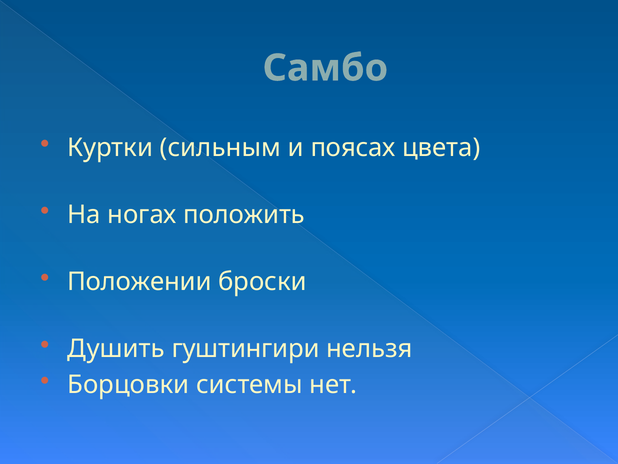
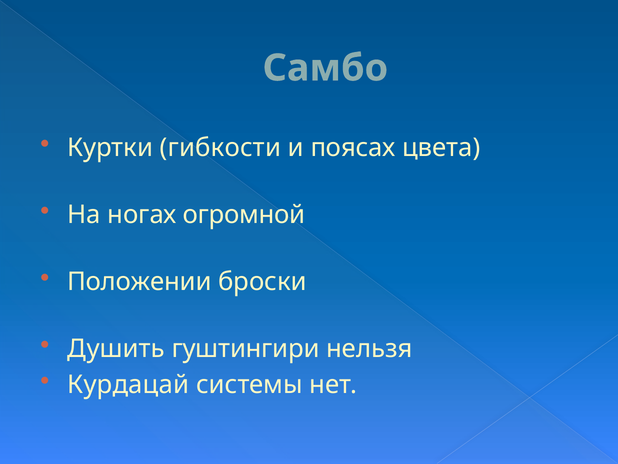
сильным: сильным -> гибкости (220, 148)
положить: положить -> огромной (244, 214)
Борцовки: Борцовки -> Курдацай (128, 384)
